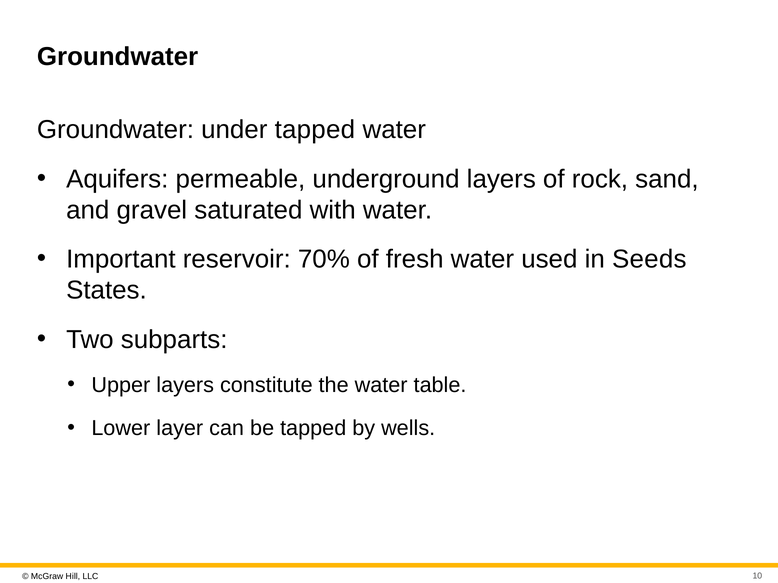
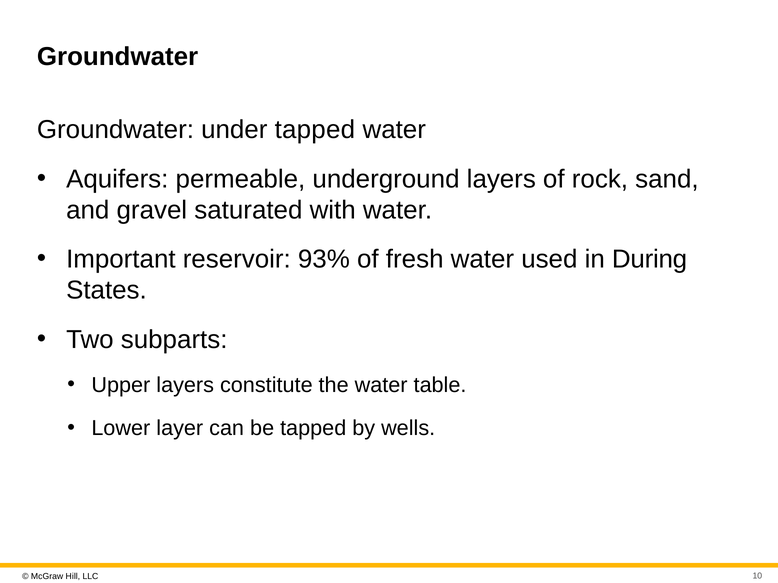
70%: 70% -> 93% (324, 260)
Seeds: Seeds -> During (650, 260)
